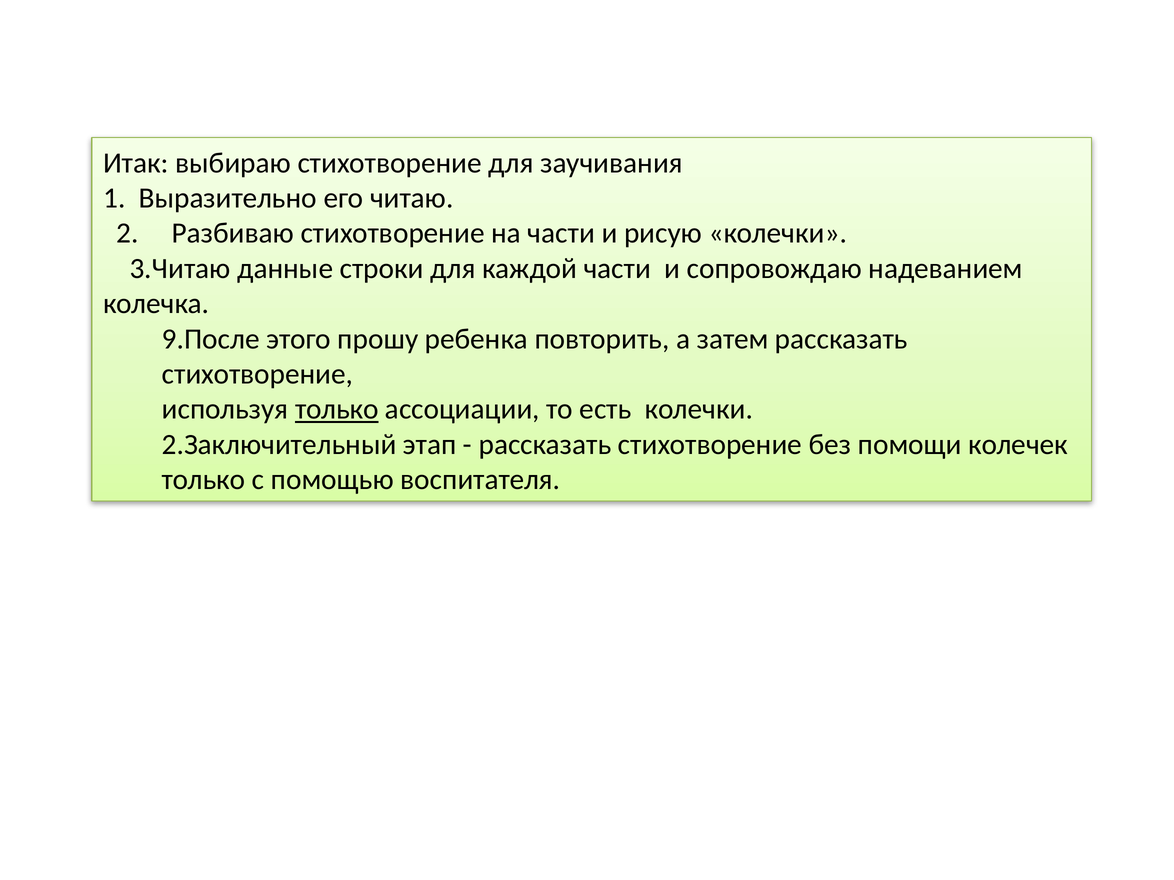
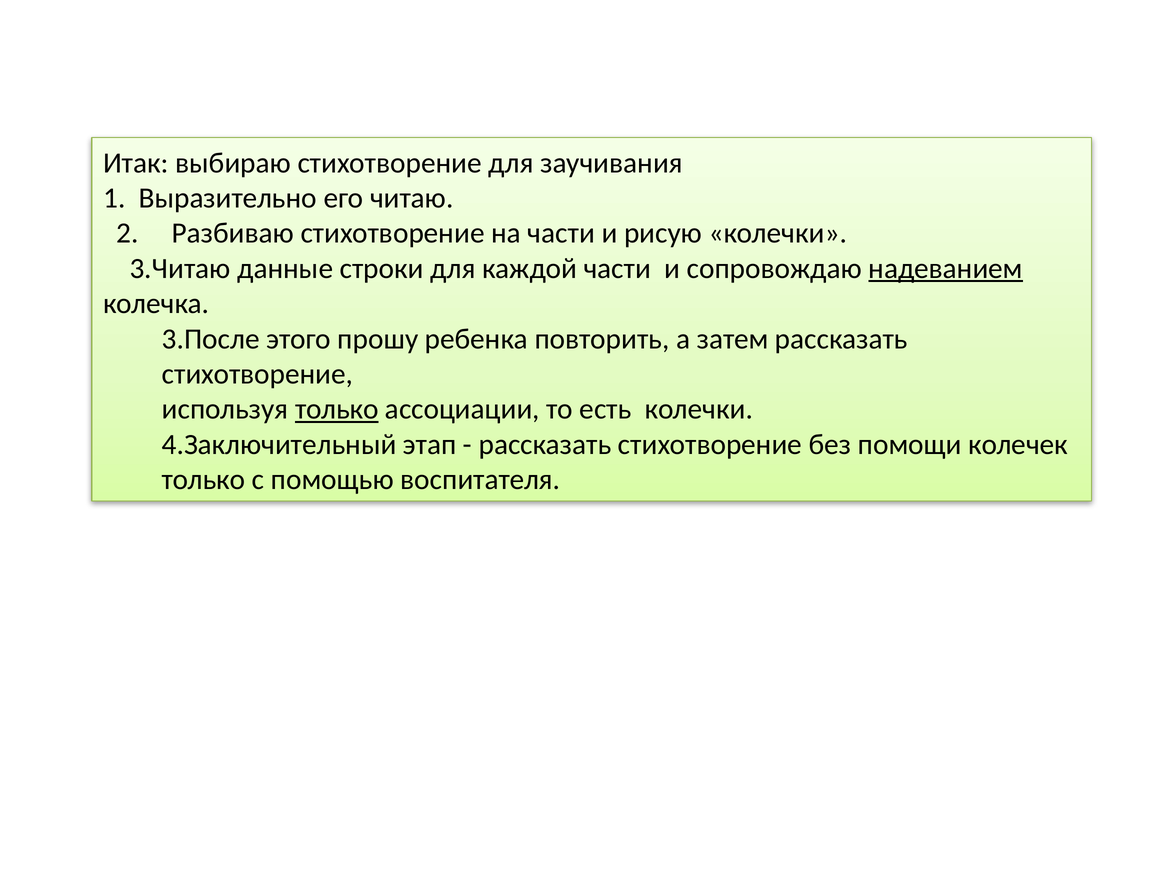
надеванием underline: none -> present (946, 269)
9.После: 9.После -> 3.После (211, 339)
2.Заключительный: 2.Заключительный -> 4.Заключительный (279, 445)
